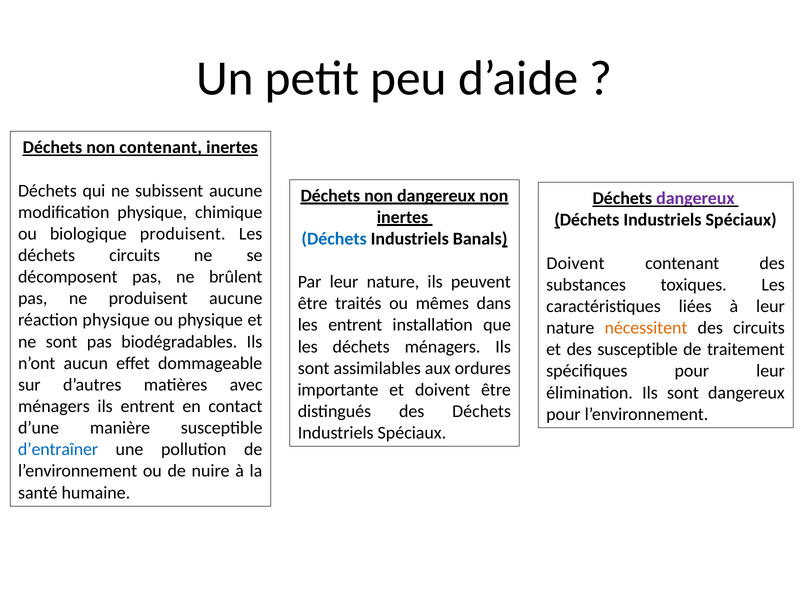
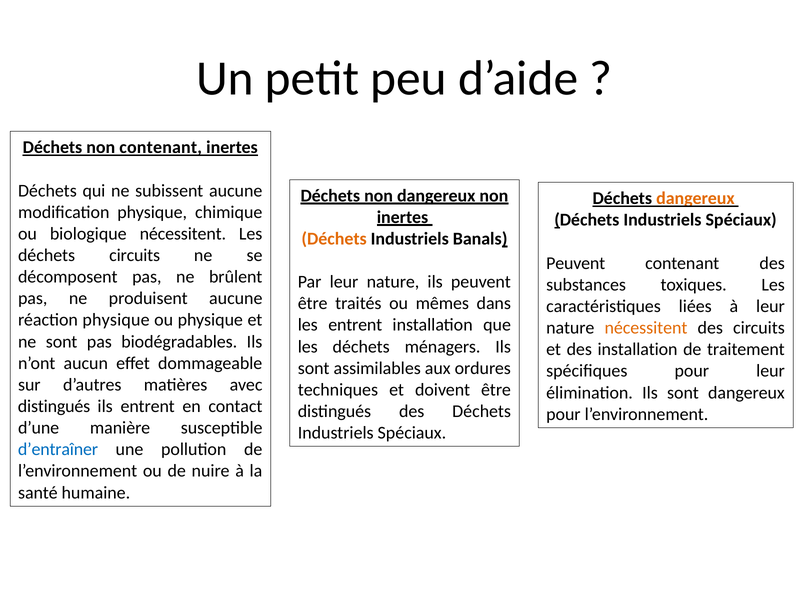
dangereux colour: purple -> orange (695, 198)
biologique produisent: produisent -> nécessitent (183, 234)
Déchets colour: blue -> orange (334, 239)
Doivent: Doivent -> Peuvent (576, 263)
des susceptible: susceptible -> installation (638, 349)
importante: importante -> techniques (338, 390)
ménagers: ménagers -> distingués (54, 406)
